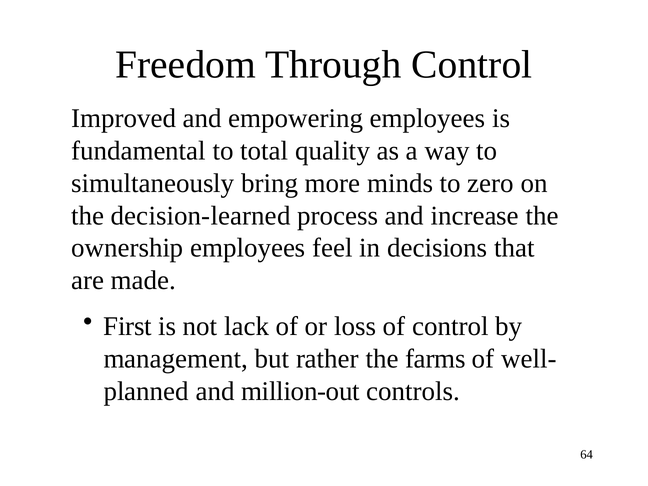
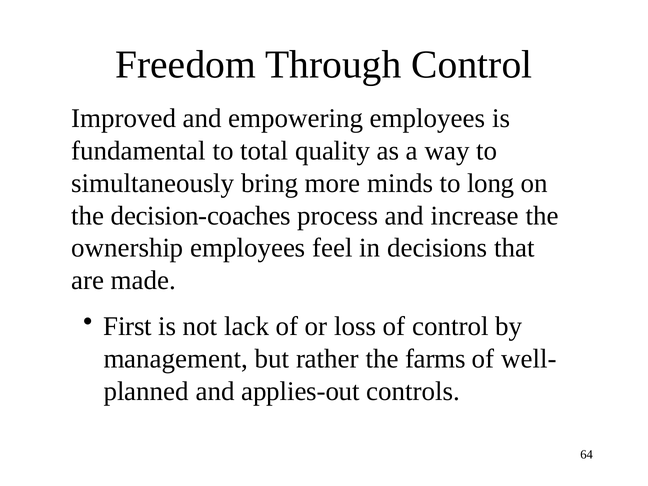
zero: zero -> long (491, 183)
decision-learned: decision-learned -> decision-coaches (201, 216)
million-out: million-out -> applies-out (301, 391)
